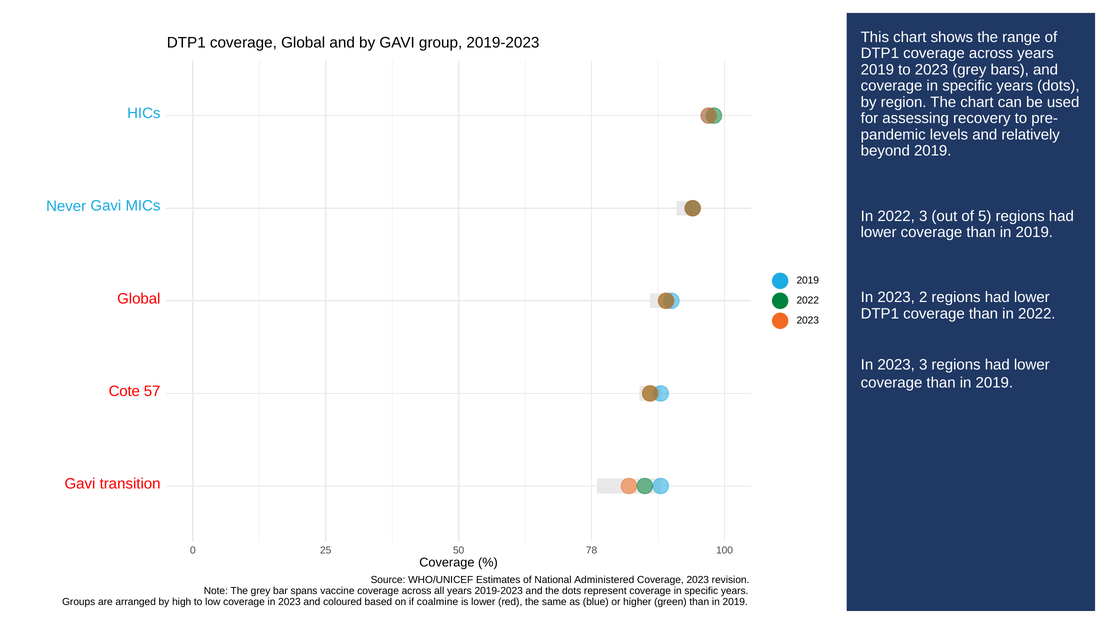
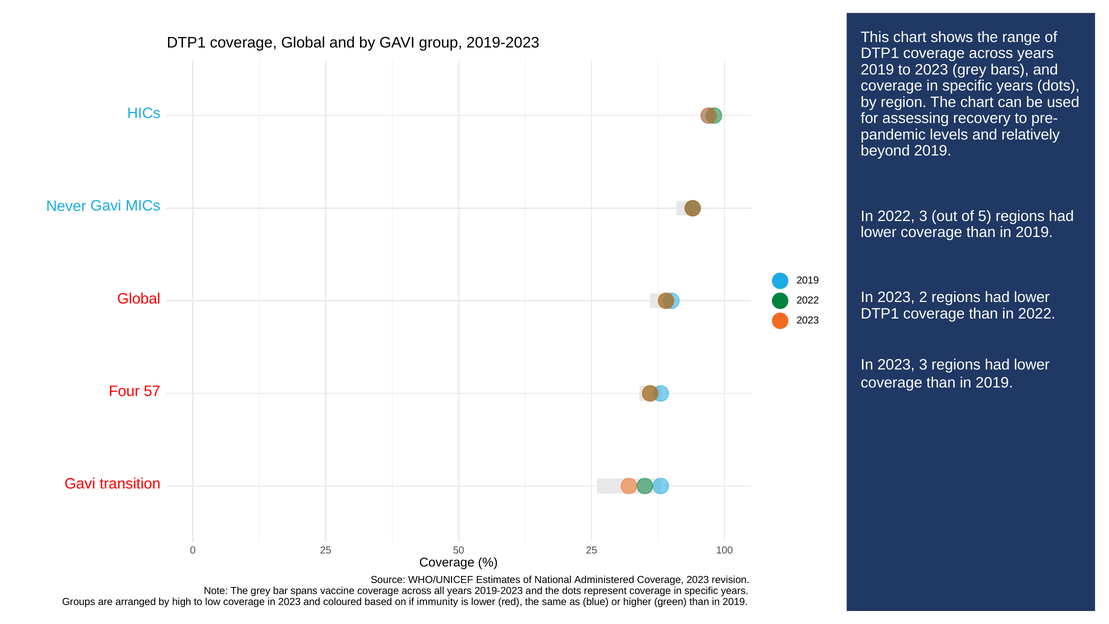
Cote: Cote -> Four (124, 391)
50 78: 78 -> 25 (592, 550)
coalmine: coalmine -> immunity (437, 602)
